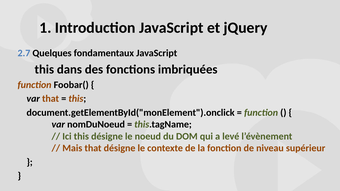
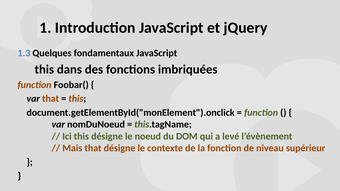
2.7: 2.7 -> 1.3 (24, 53)
